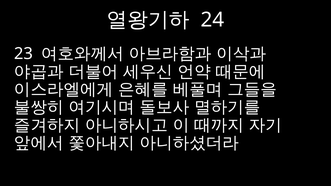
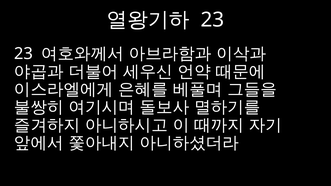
24: 24 -> 23 (212, 20)
